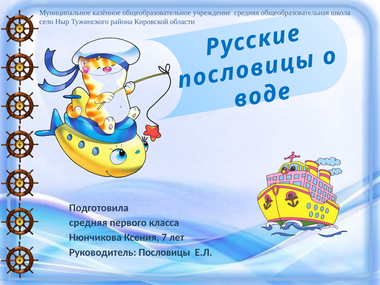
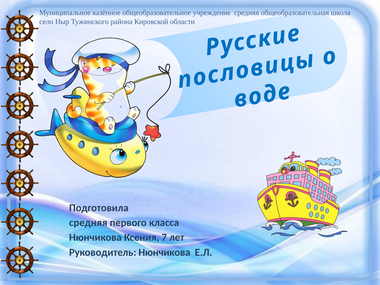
Руководитель Пословицы: Пословицы -> Нюнчикова (164, 252)
